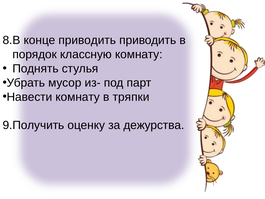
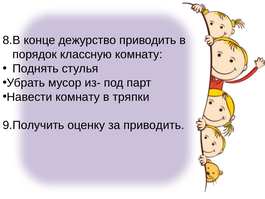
конце приводить: приводить -> дежурство (87, 40)
за дежурства: дежурства -> приводить (154, 125)
